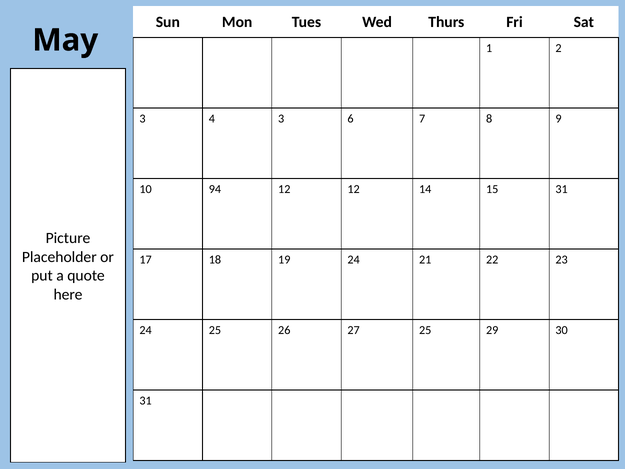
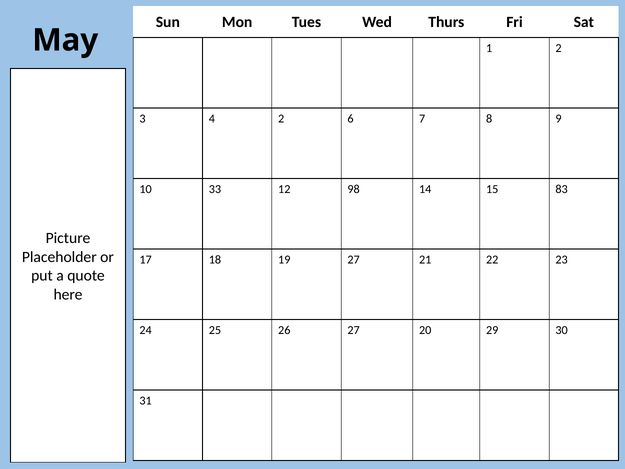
4 3: 3 -> 2 (281, 119)
94: 94 -> 33 (215, 189)
12 12: 12 -> 98 (354, 189)
15 31: 31 -> 83 (562, 189)
19 24: 24 -> 27 (354, 259)
27 25: 25 -> 20 (425, 330)
